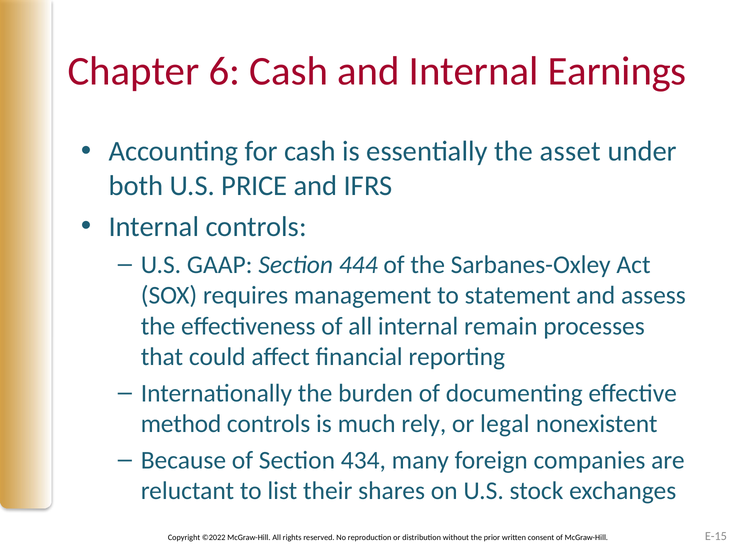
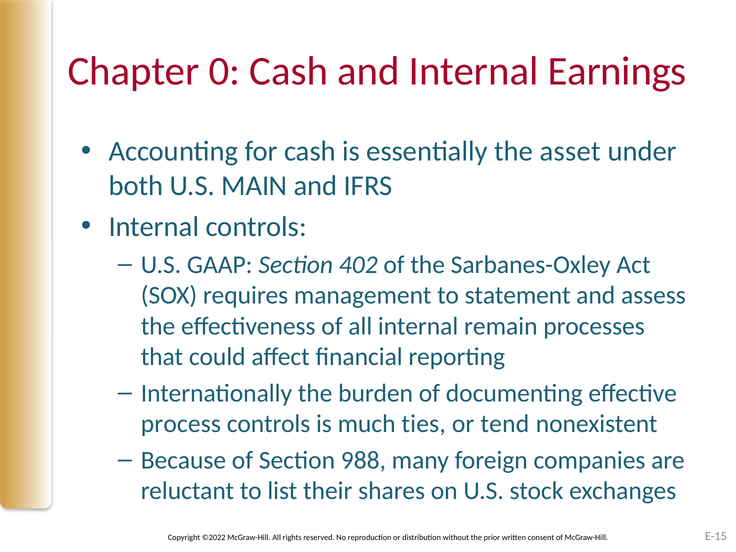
6: 6 -> 0 (224, 71)
PRICE: PRICE -> MAIN (254, 186)
444: 444 -> 402 (358, 265)
method: method -> process (181, 424)
rely: rely -> ties (424, 424)
legal: legal -> tend (505, 424)
434: 434 -> 988 (363, 460)
